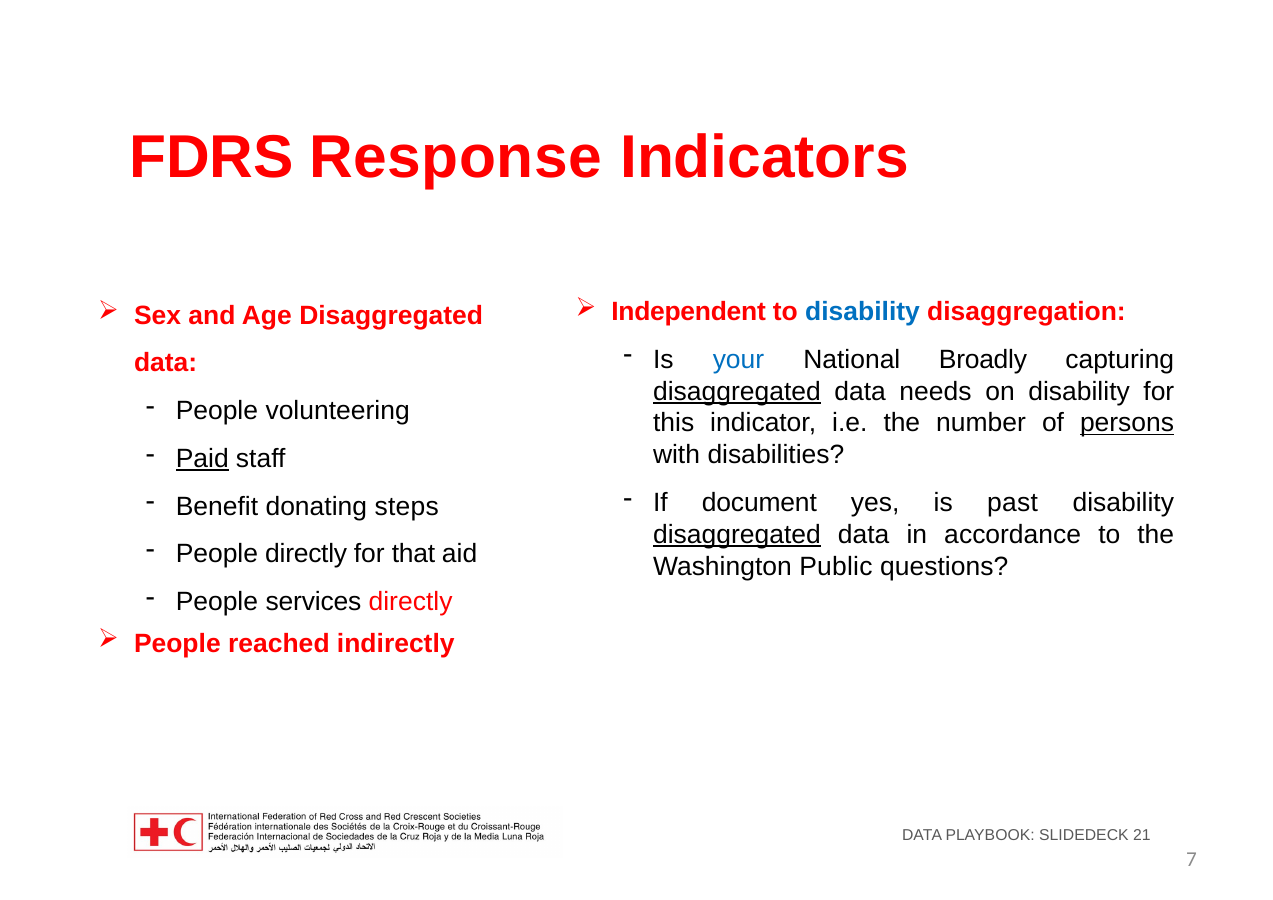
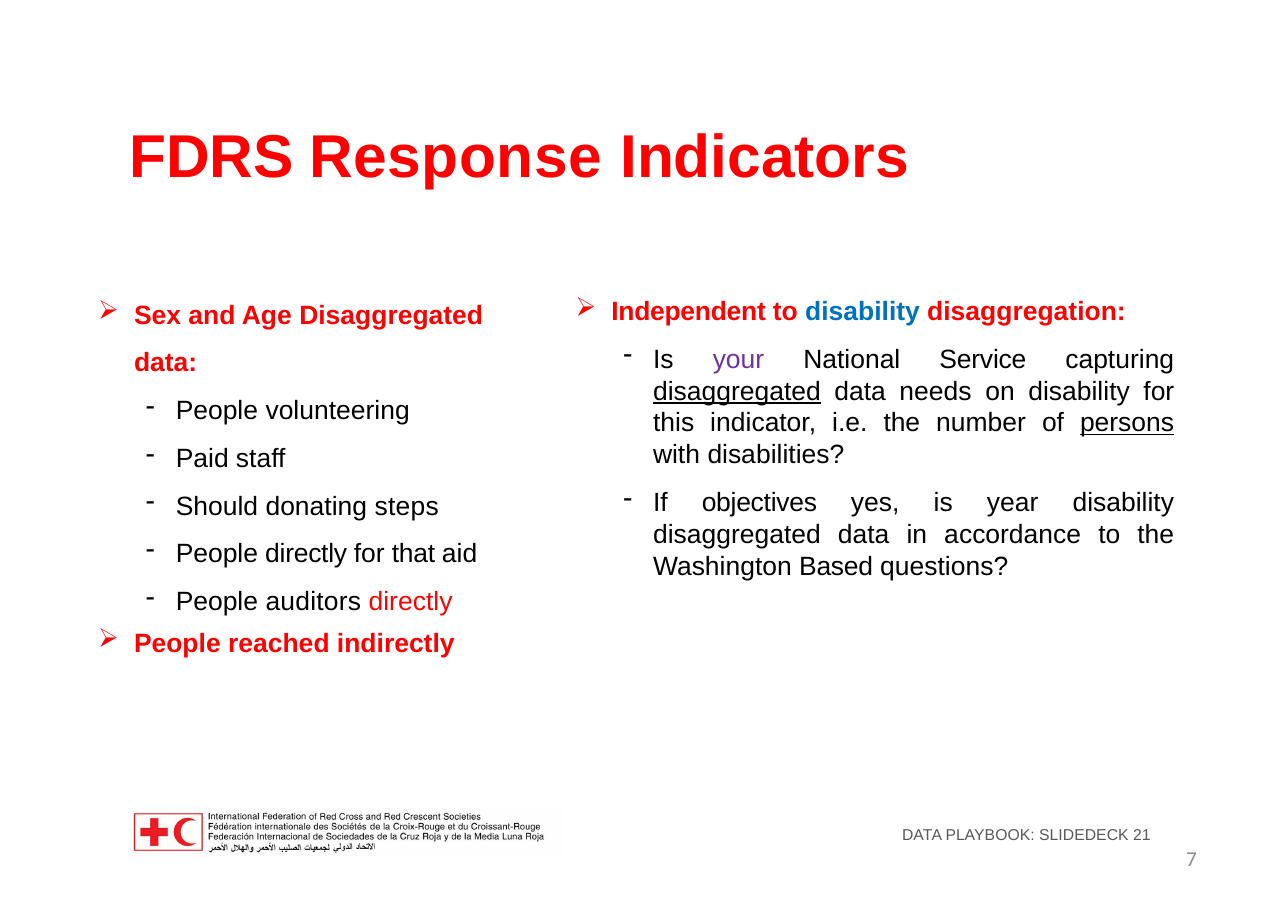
your colour: blue -> purple (738, 360)
Broadly: Broadly -> Service (983, 360)
Paid underline: present -> none (202, 459)
document: document -> objectives (759, 503)
past: past -> year (1013, 503)
Benefit: Benefit -> Should (217, 507)
disaggregated underline: present -> none (737, 535)
Public: Public -> Based (836, 567)
services: services -> auditors (313, 602)
